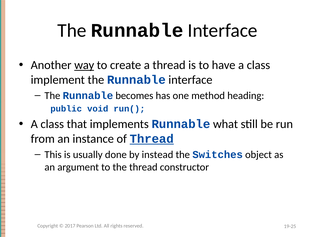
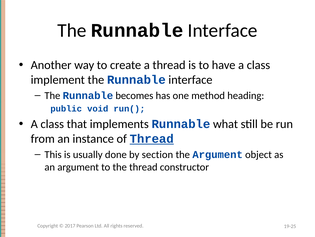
way underline: present -> none (84, 65)
instead: instead -> section (157, 154)
the Switches: Switches -> Argument (218, 154)
